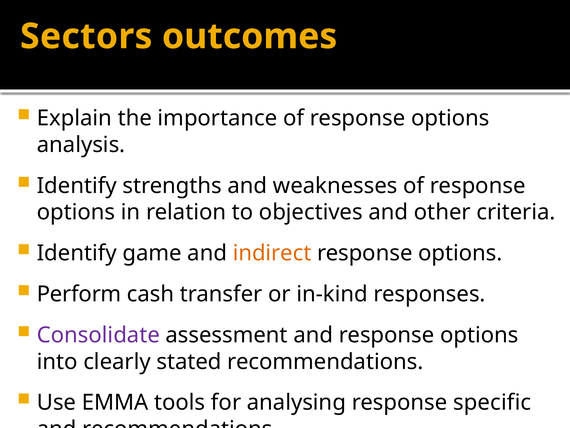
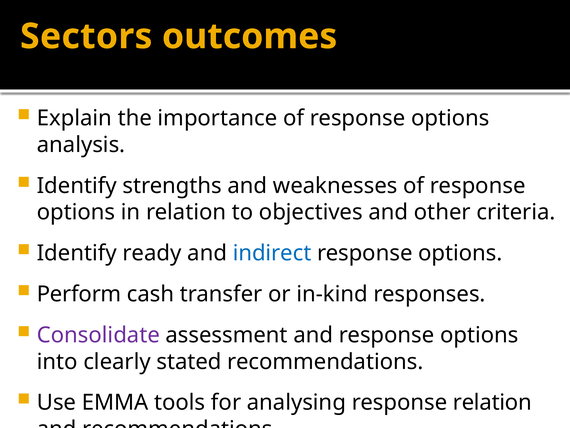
game: game -> ready (152, 253)
indirect colour: orange -> blue (272, 253)
response specific: specific -> relation (492, 402)
